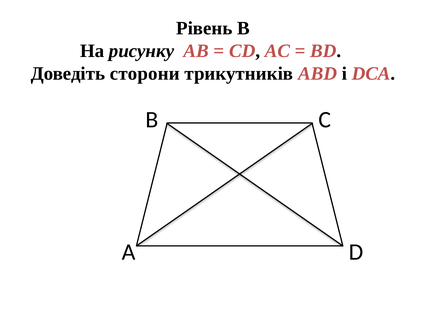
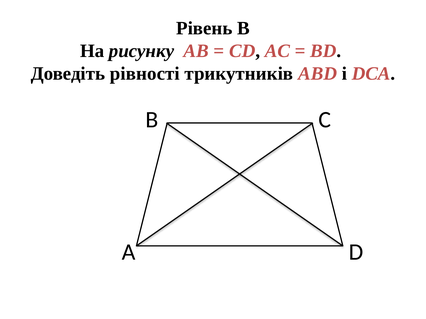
сторони: сторони -> рівності (145, 74)
